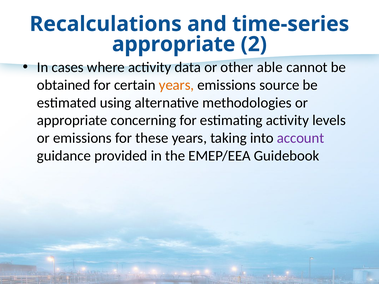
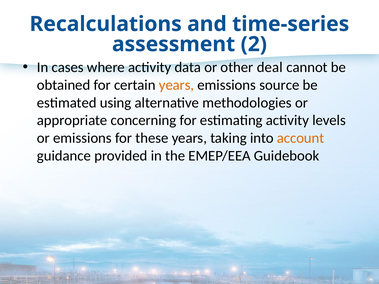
appropriate: appropriate -> assessment (174, 44)
able: able -> deal (270, 67)
account colour: purple -> orange (301, 138)
